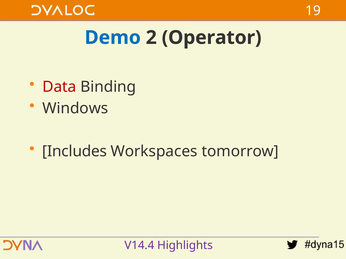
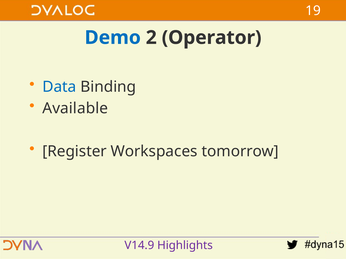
Data colour: red -> blue (59, 87)
Windows: Windows -> Available (75, 109)
Includes: Includes -> Register (75, 152)
V14.4: V14.4 -> V14.9 (139, 246)
